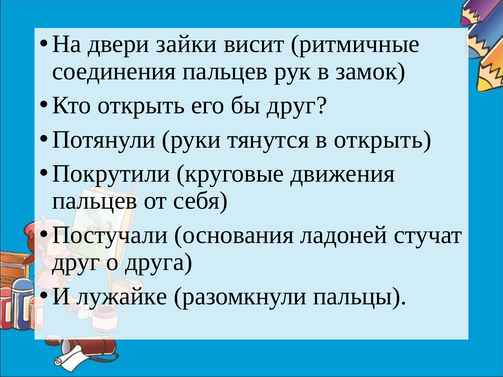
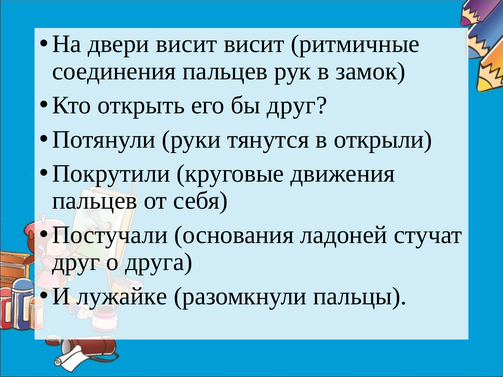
двери зайки: зайки -> висит (187, 44)
в открыть: открыть -> открыли (383, 139)
